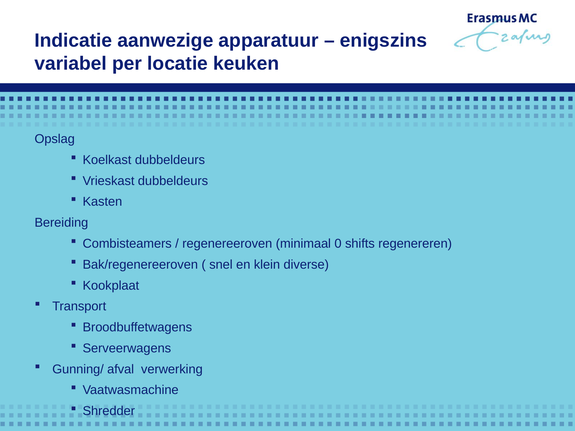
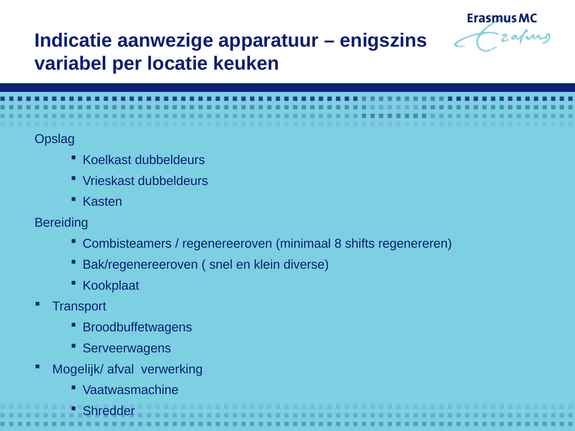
0: 0 -> 8 (338, 244)
Gunning/: Gunning/ -> Mogelijk/ (78, 369)
